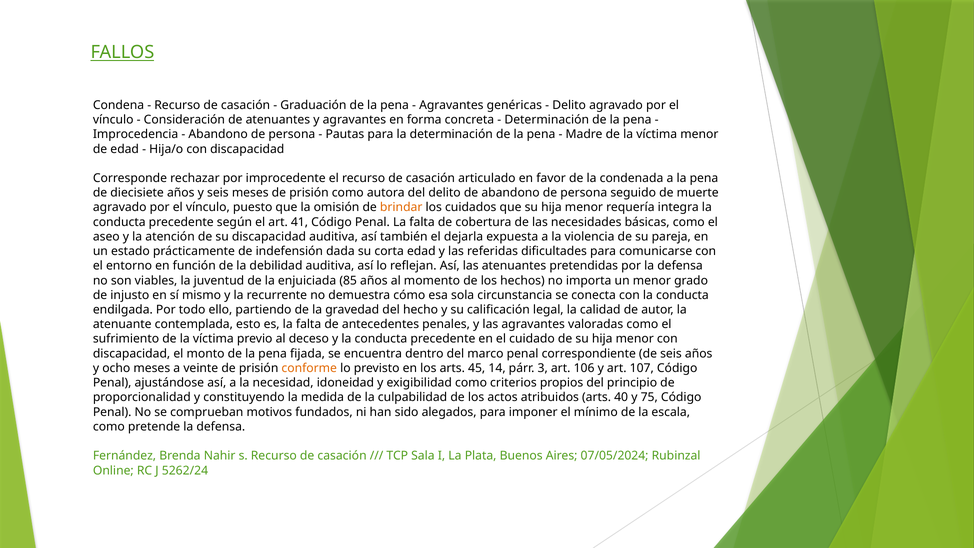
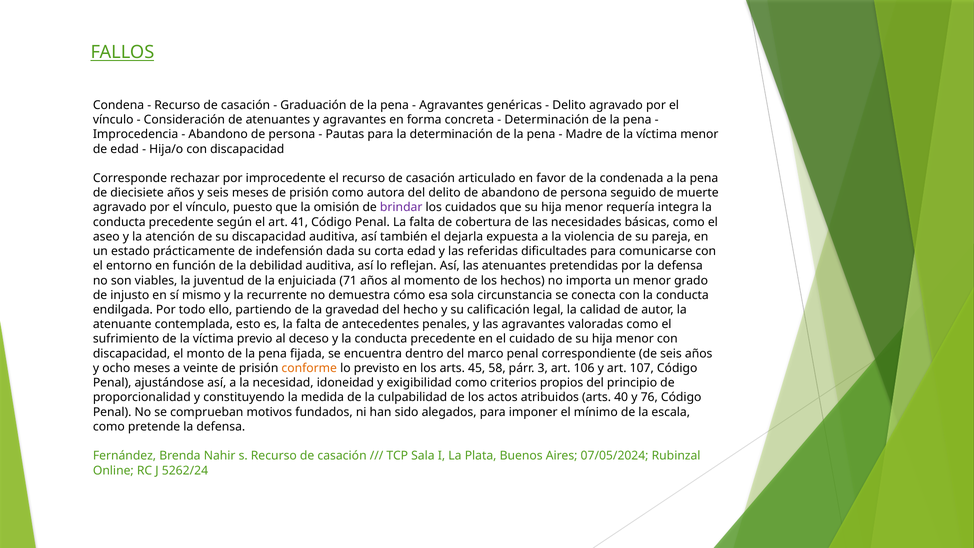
brindar colour: orange -> purple (401, 207)
85: 85 -> 71 (348, 280)
14: 14 -> 58 (497, 368)
75: 75 -> 76 (649, 397)
